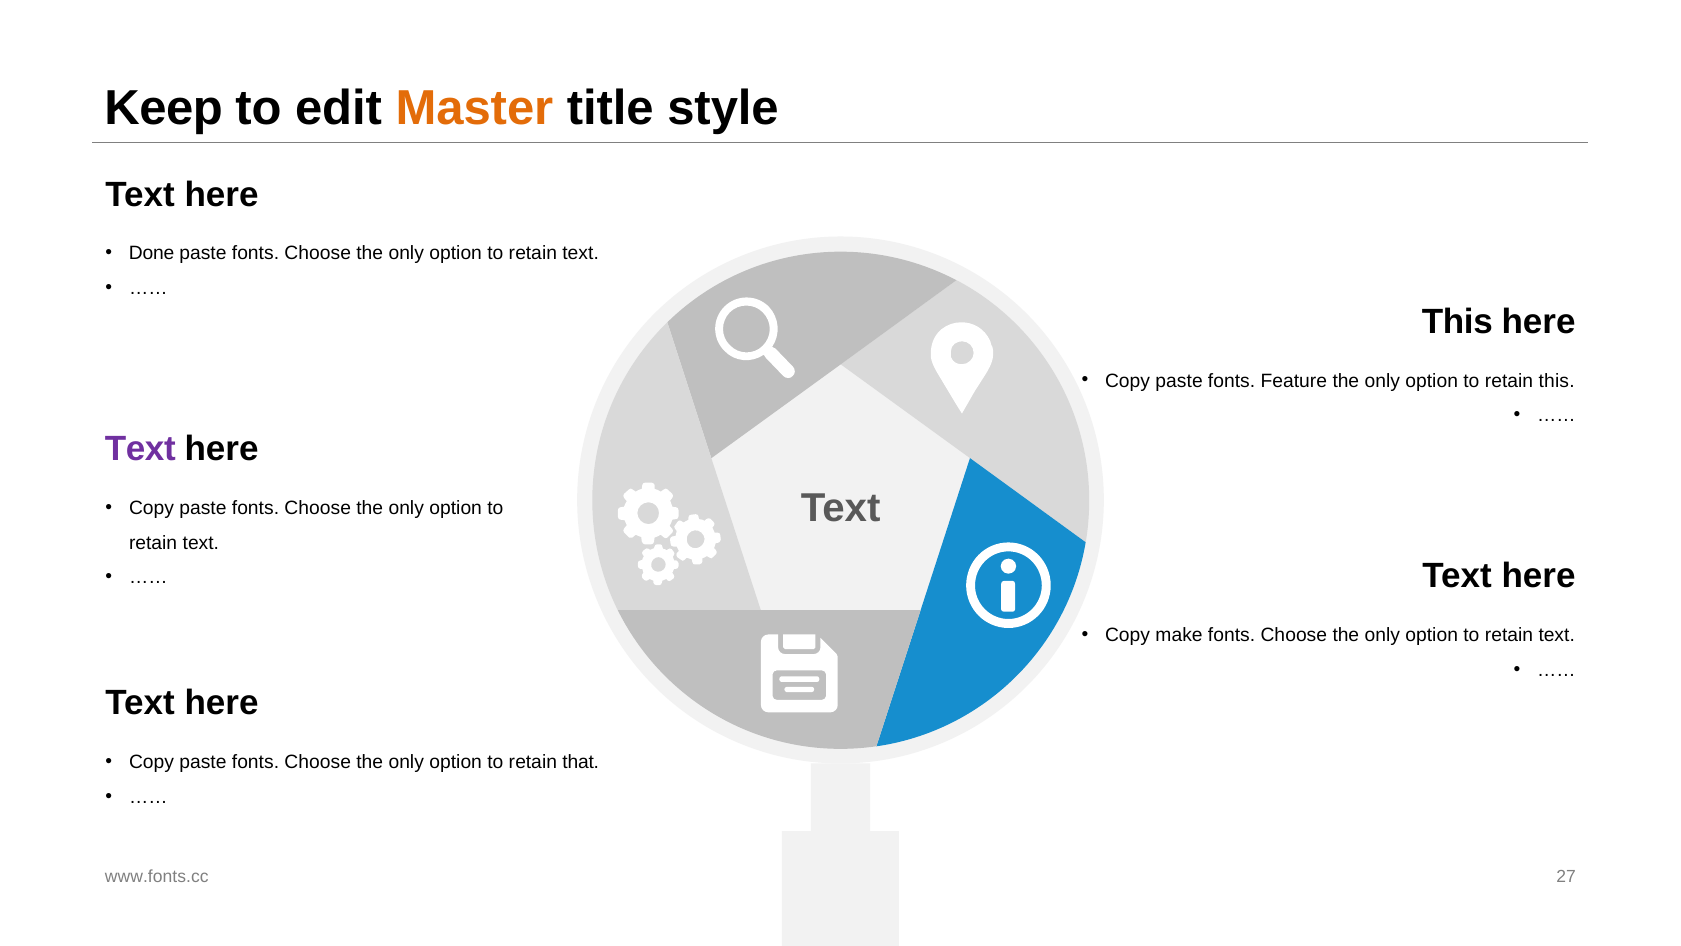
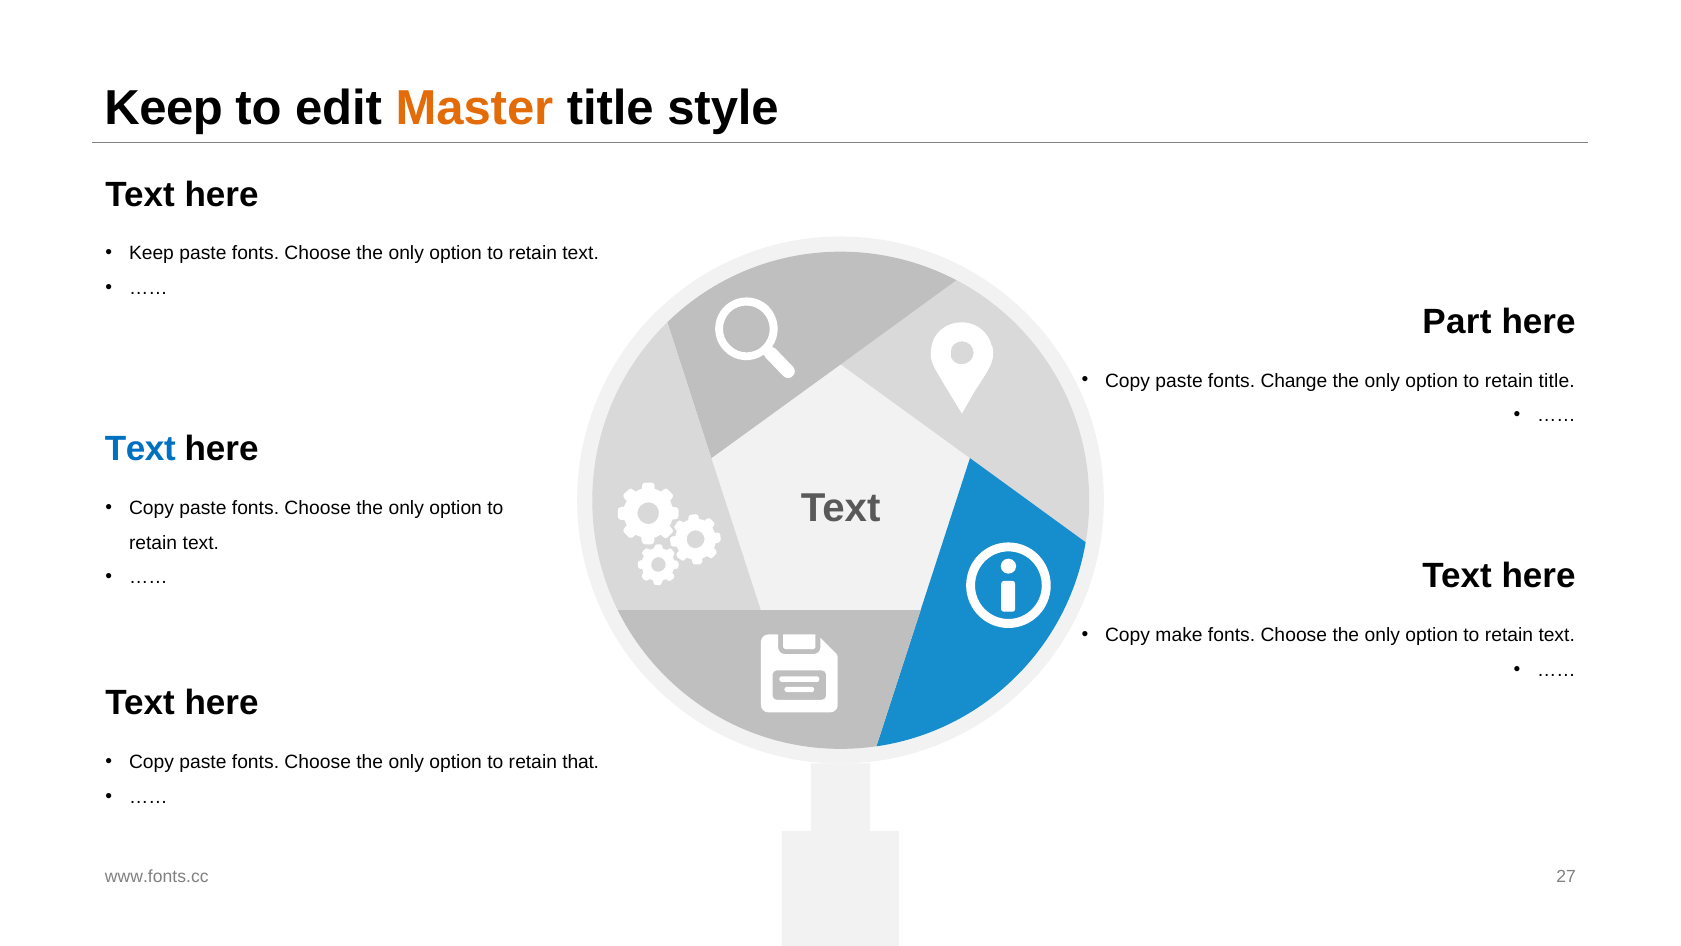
Done: Done -> Keep (152, 253)
This: This -> Part (1457, 322)
Feature: Feature -> Change (1294, 381)
retain this: this -> title (1557, 381)
Text colour: purple -> blue (140, 449)
